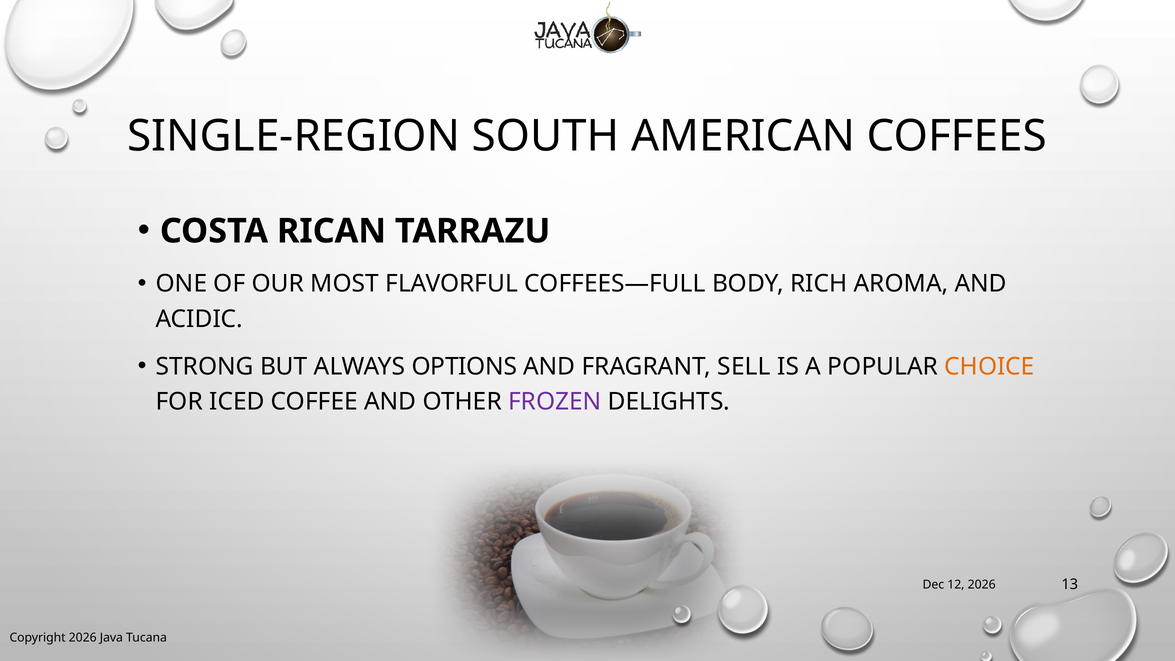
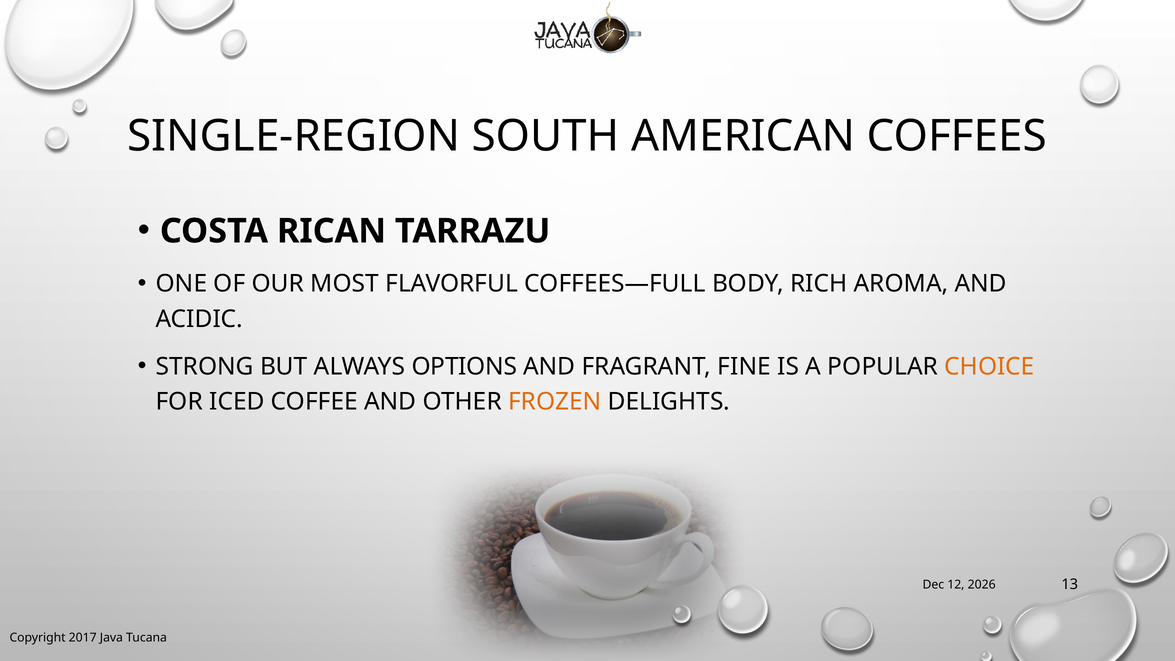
SELL: SELL -> FINE (744, 367)
FROZEN colour: purple -> orange (555, 402)
Copyright 2026: 2026 -> 2017 (83, 637)
